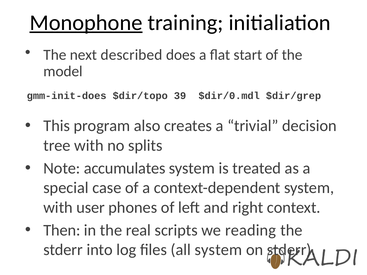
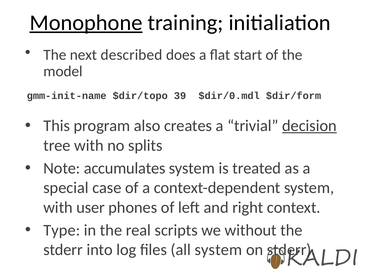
gmm-init-does: gmm-init-does -> gmm-init-name (67, 96)
$dir/grep: $dir/grep -> $dir/form (293, 96)
decision underline: none -> present (309, 126)
Then: Then -> Type (62, 230)
reading: reading -> without (251, 230)
